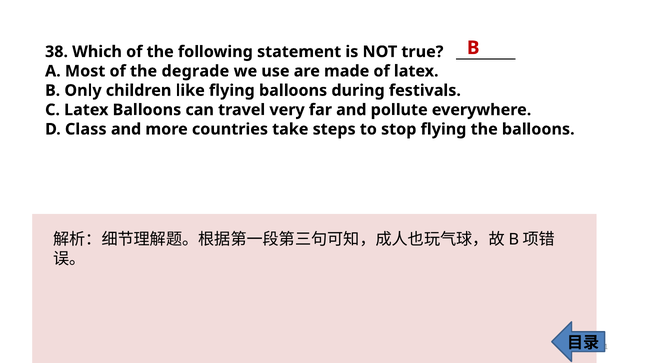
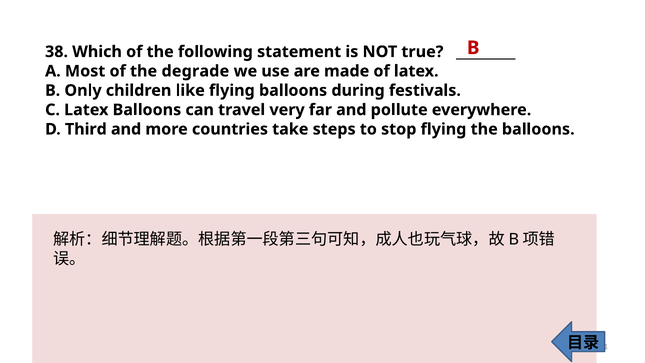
Class: Class -> Third (86, 129)
